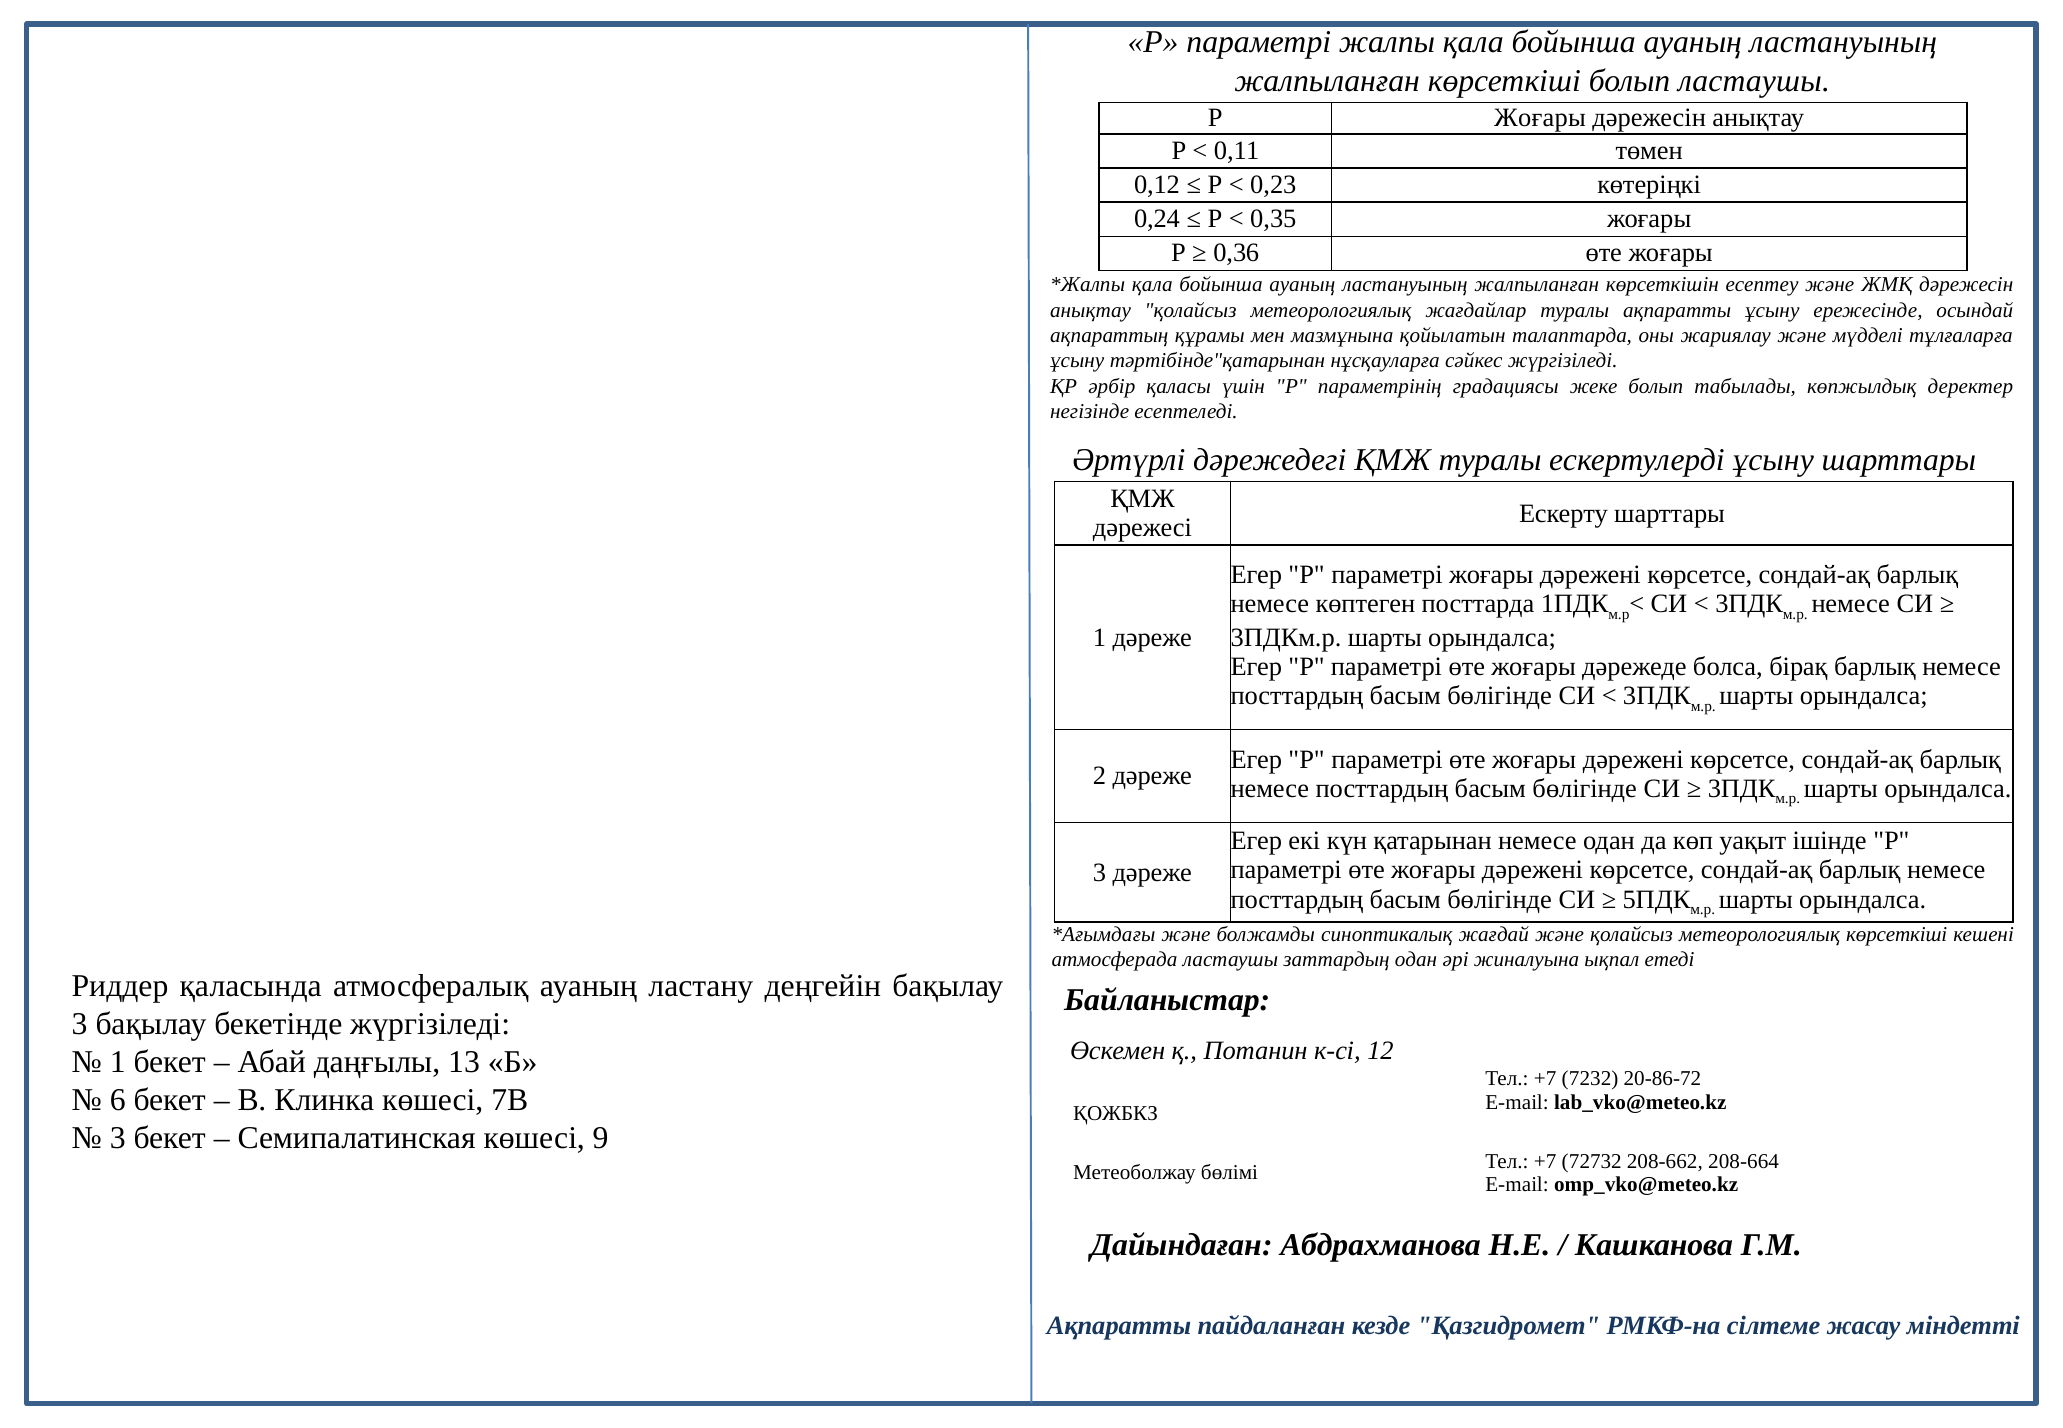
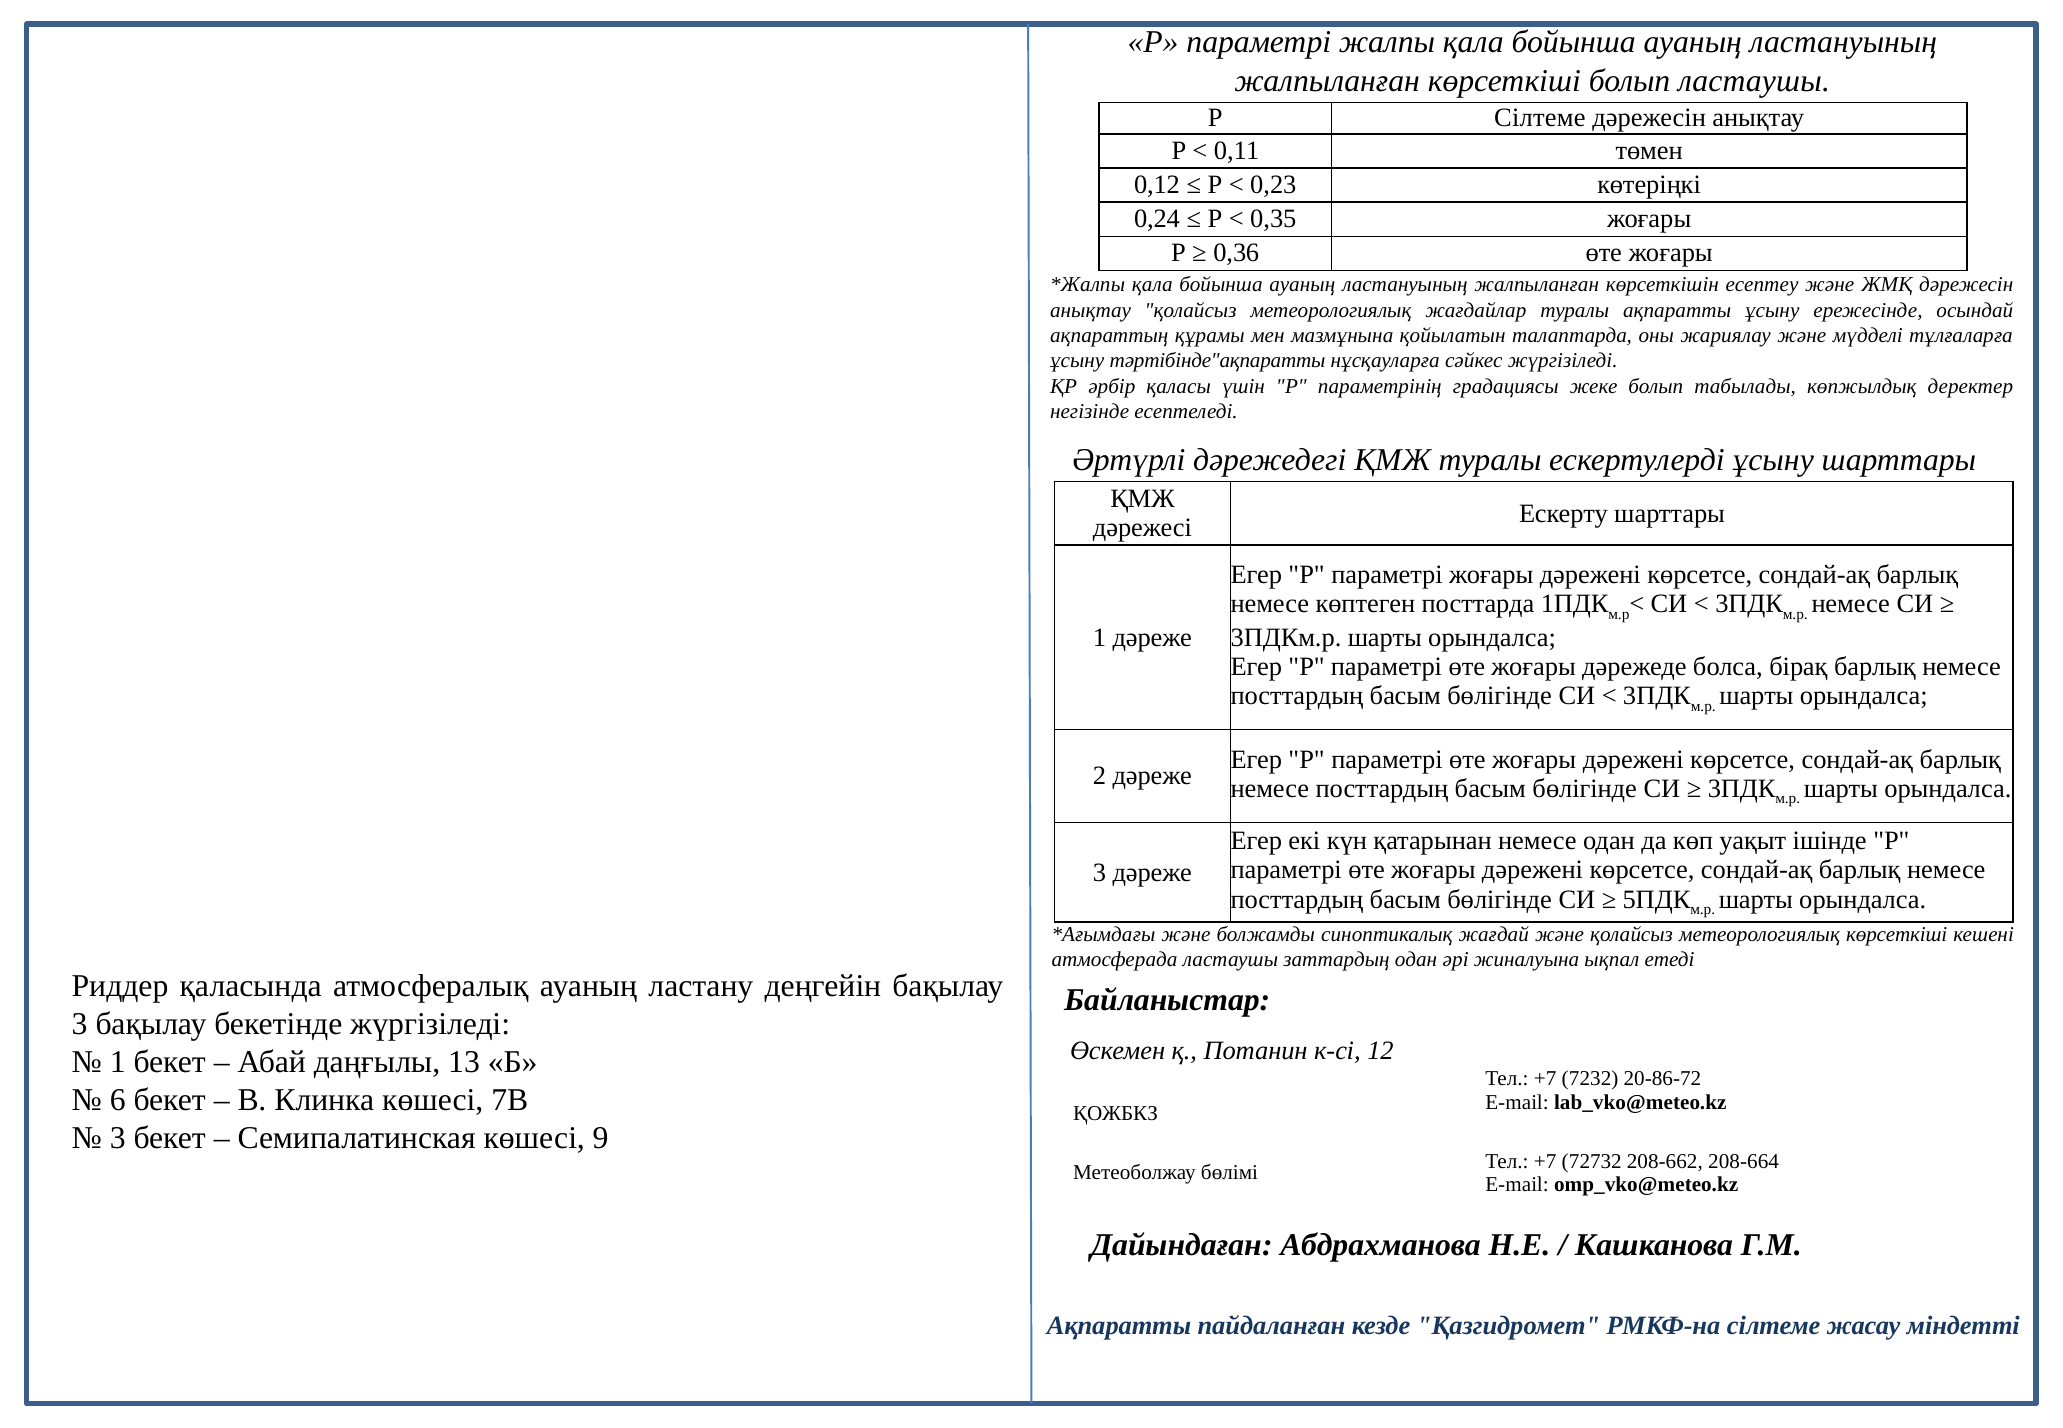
Р Жоғары: Жоғары -> Сілтеме (1540, 118)
тәртібінде"қатарынан: тәртібінде"қатарынан -> тәртібінде"ақпаратты (1218, 361)
